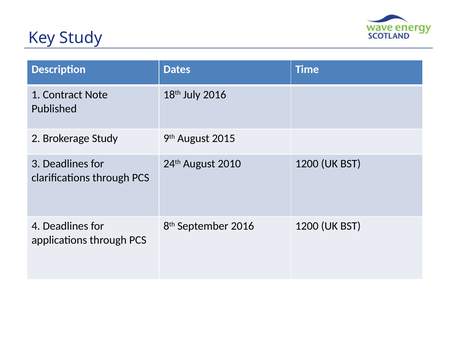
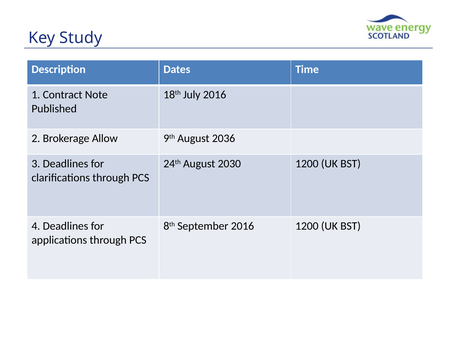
Brokerage Study: Study -> Allow (105, 138)
2015: 2015 -> 2036 (224, 138)
2010: 2010 -> 2030 (229, 164)
